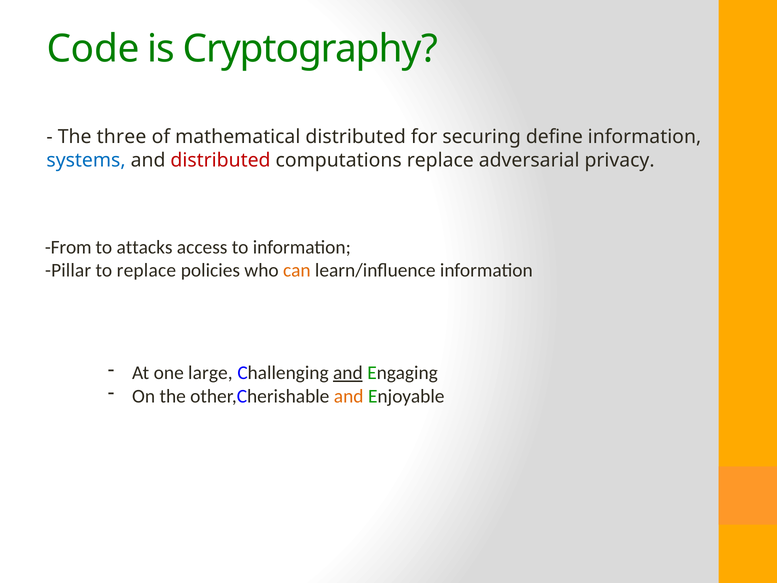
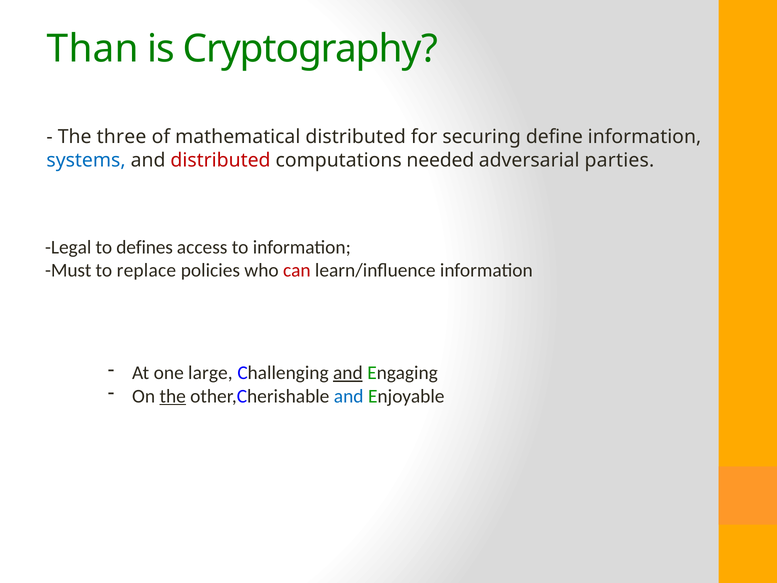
Code: Code -> Than (93, 49)
computations replace: replace -> needed (440, 160)
privacy: privacy -> parties (619, 160)
From: From -> Legal (68, 247)
attacks: attacks -> defines (145, 247)
Pillar: Pillar -> Must (68, 270)
can colour: orange -> red (297, 270)
the underline: none -> present (173, 396)
and colour: orange -> blue (349, 396)
